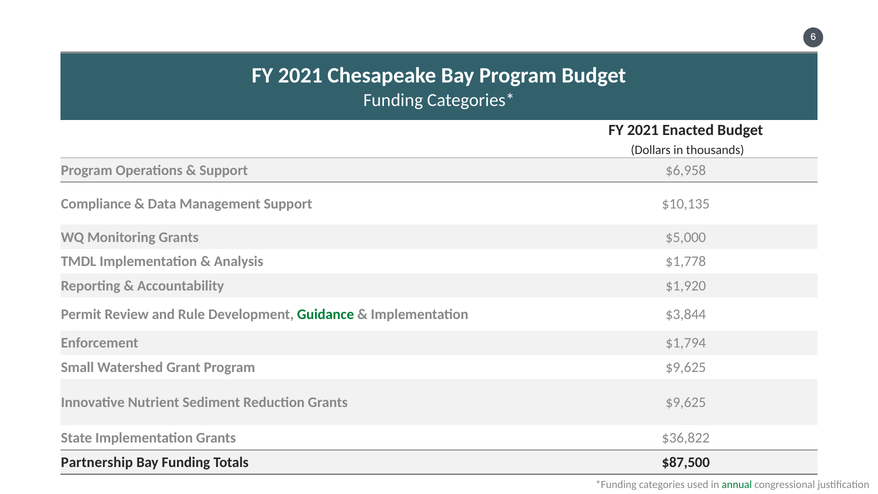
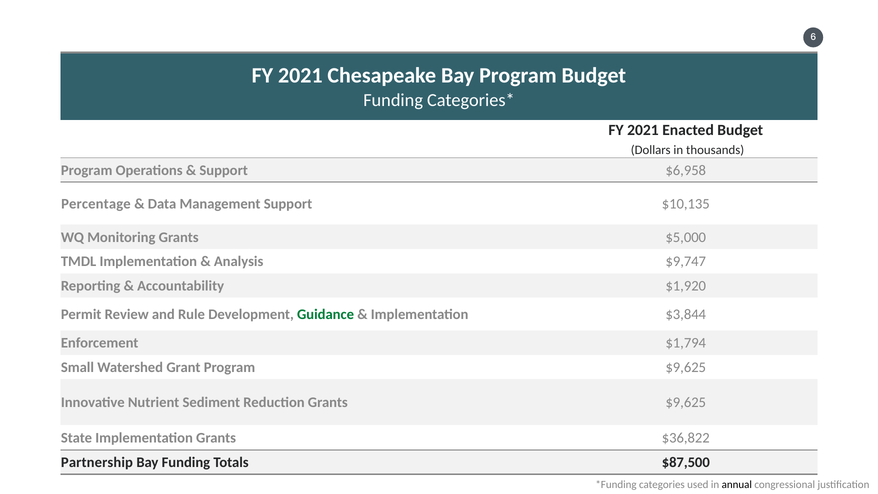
Compliance: Compliance -> Percentage (96, 204)
$1,778: $1,778 -> $9,747 (686, 261)
annual colour: green -> black (737, 484)
